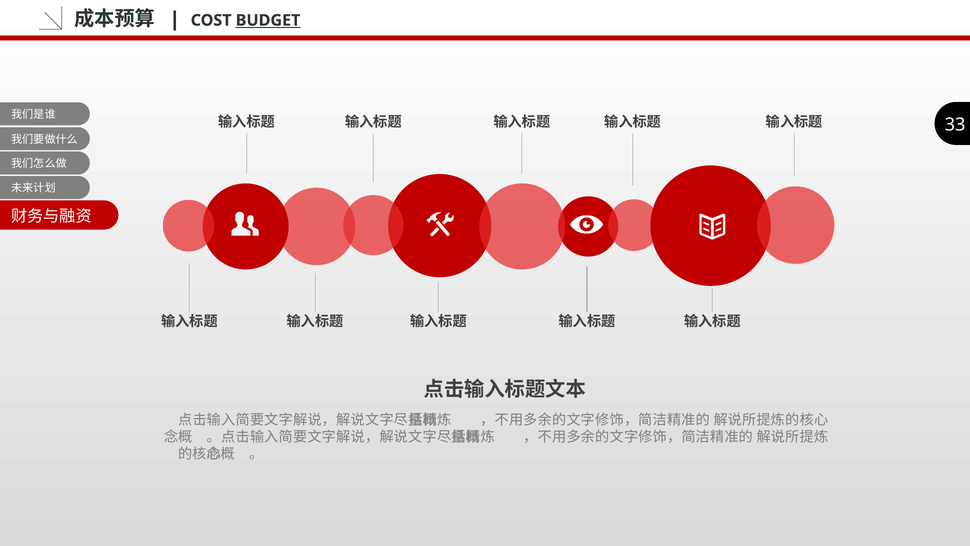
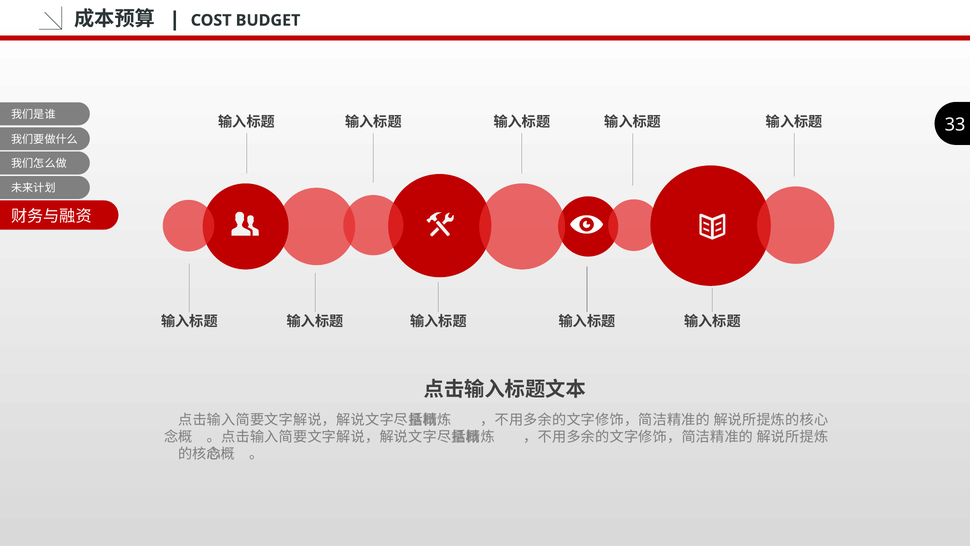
BUDGET underline: present -> none (268, 20)
